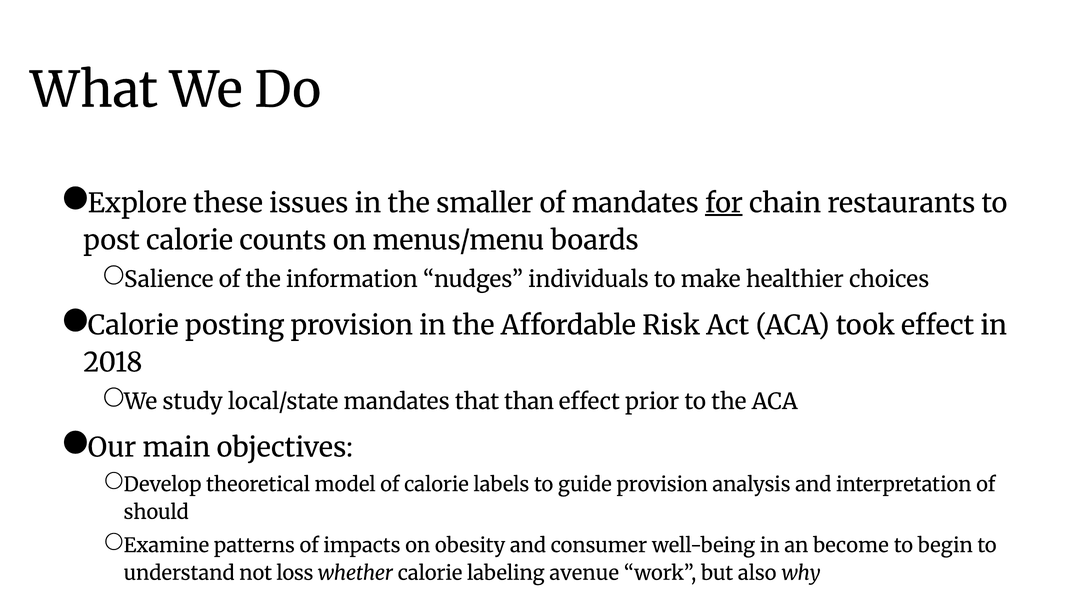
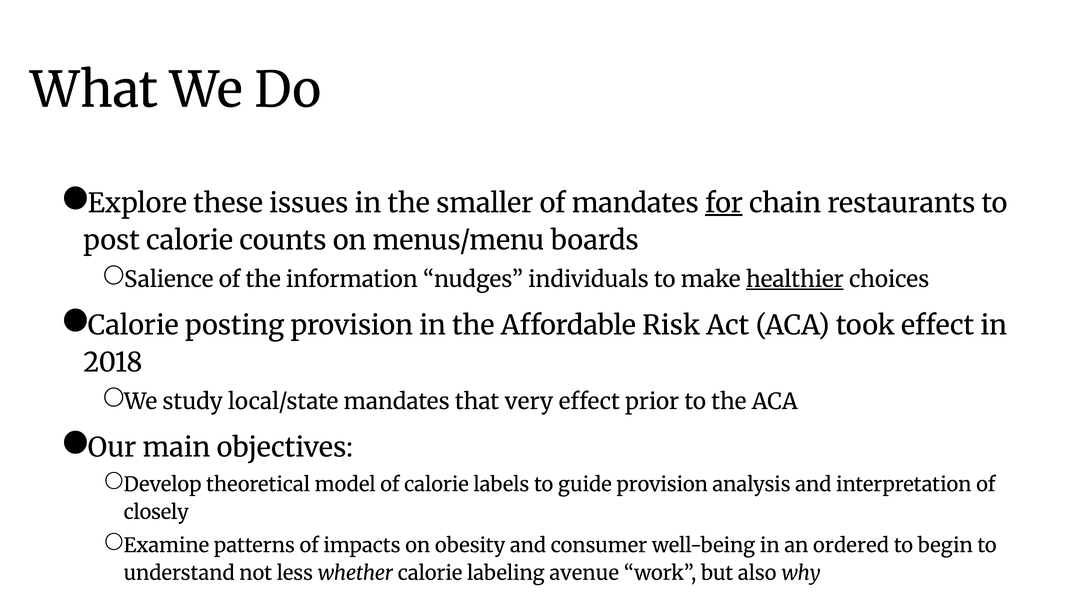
healthier underline: none -> present (795, 279)
than: than -> very (529, 401)
should: should -> closely (156, 512)
become: become -> ordered (851, 545)
loss: loss -> less (295, 573)
